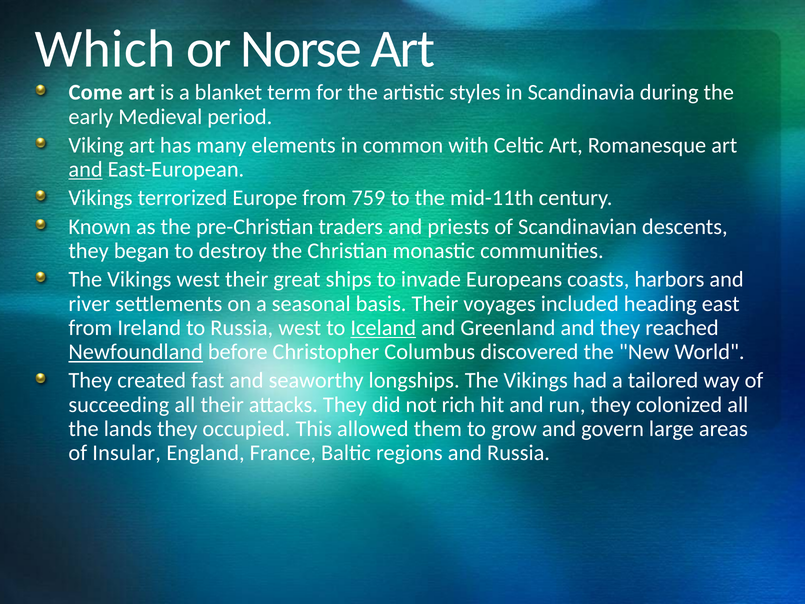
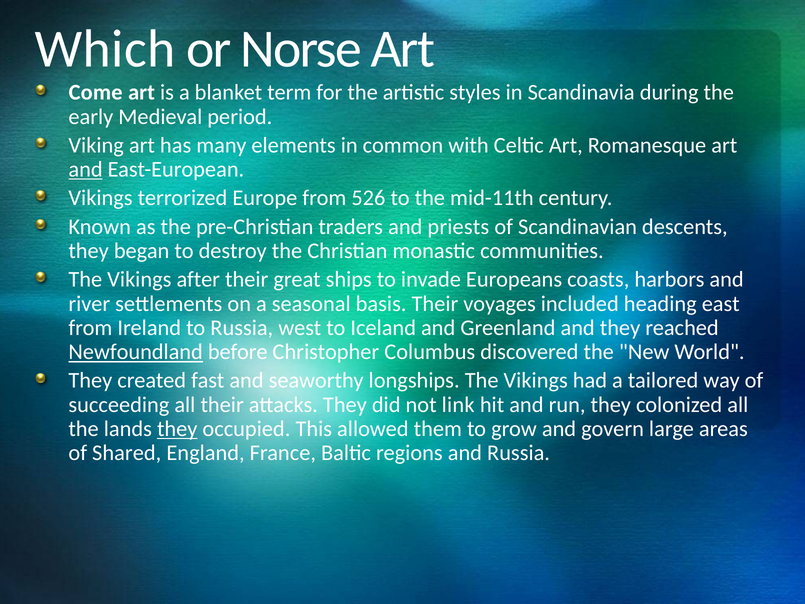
759: 759 -> 526 (368, 198)
Vikings west: west -> after (198, 279)
Iceland underline: present -> none (383, 328)
rich: rich -> link (458, 405)
they underline: none -> present (177, 429)
Insular: Insular -> Shared (127, 453)
